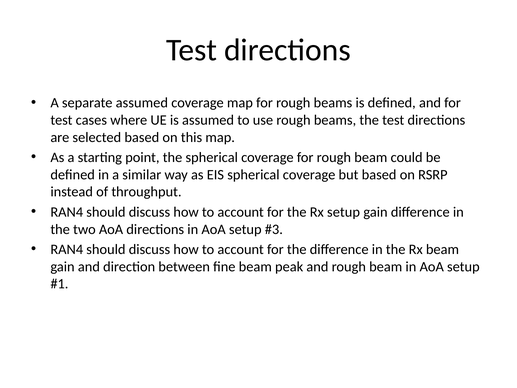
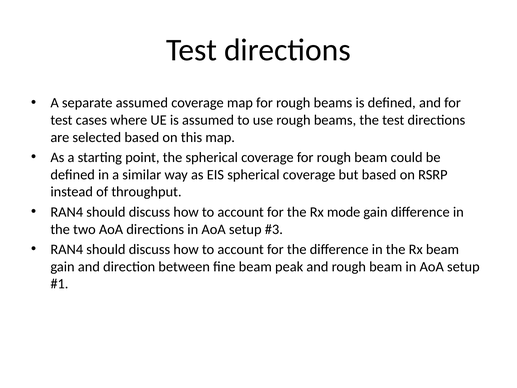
Rx setup: setup -> mode (344, 212)
